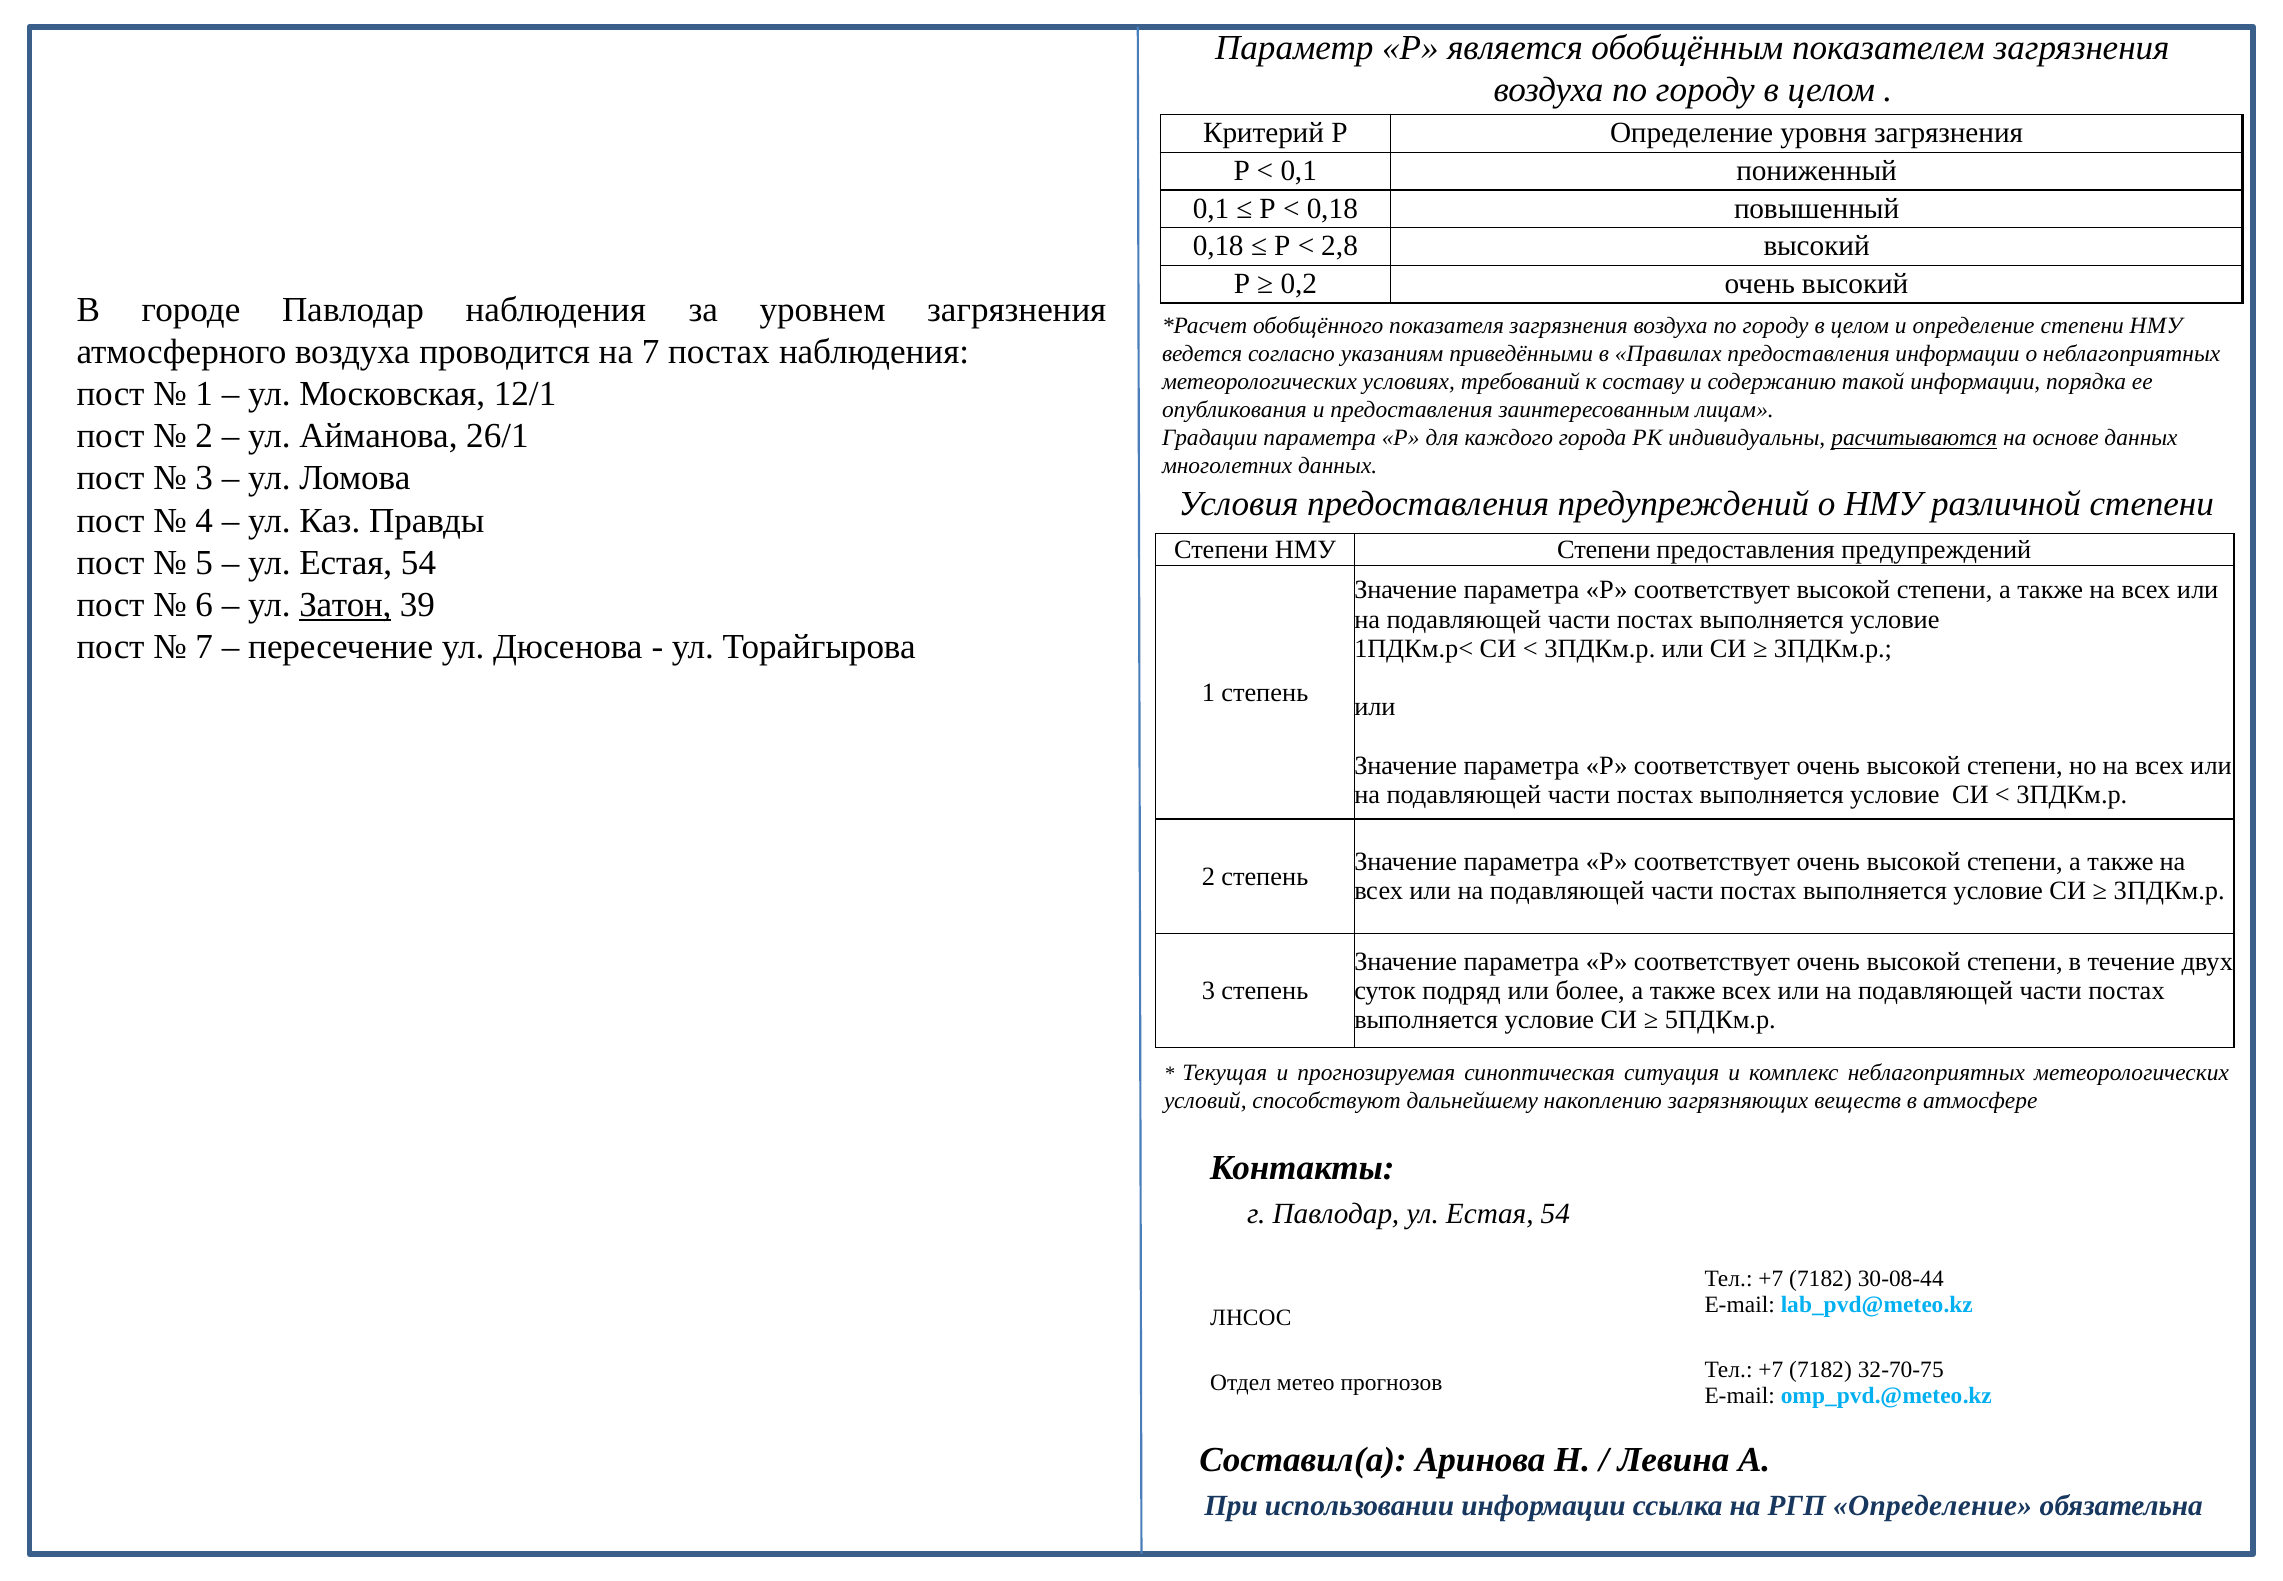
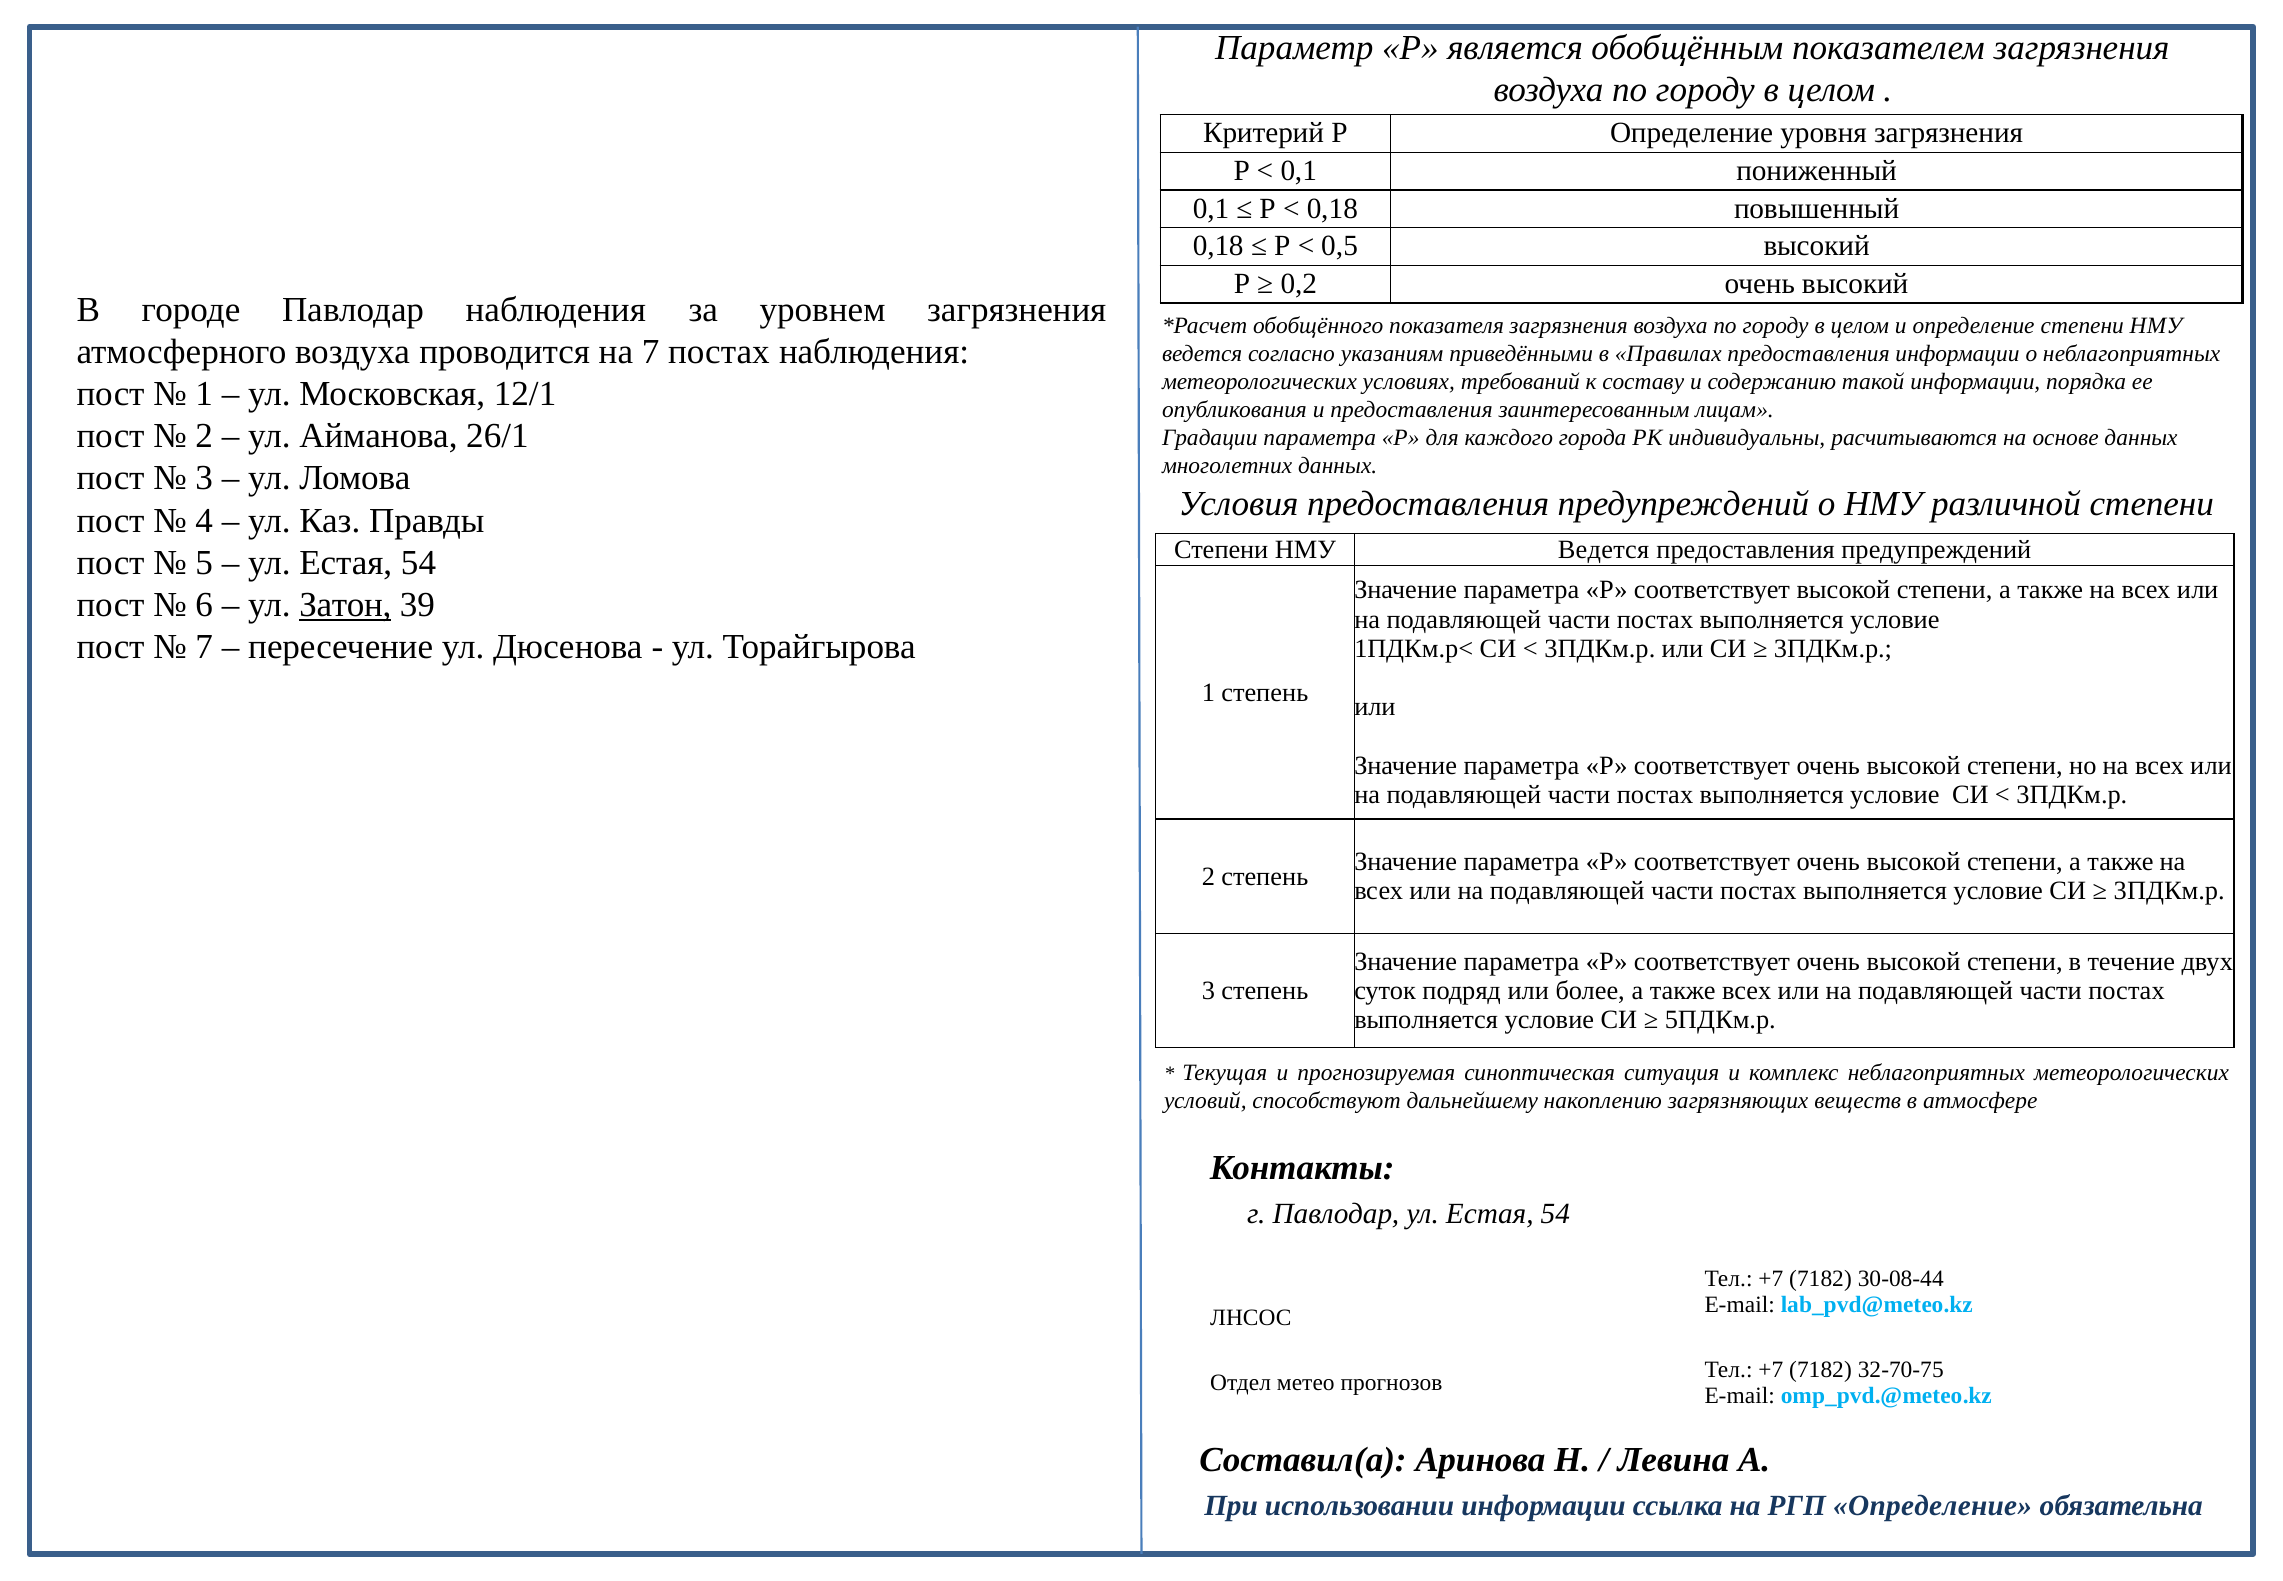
2,8: 2,8 -> 0,5 (1340, 246)
расчитываются underline: present -> none (1914, 438)
Степени: Степени -> Ведется (1604, 549)
